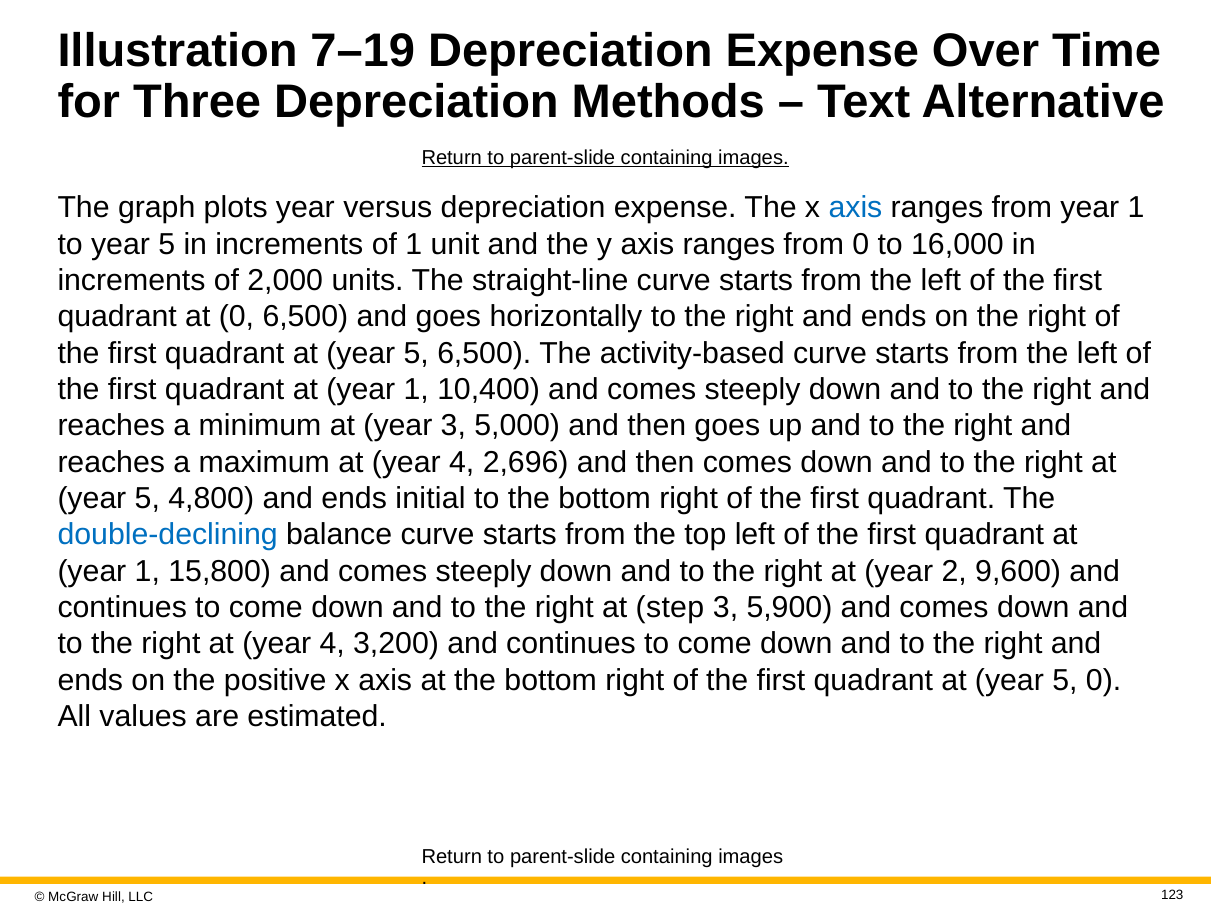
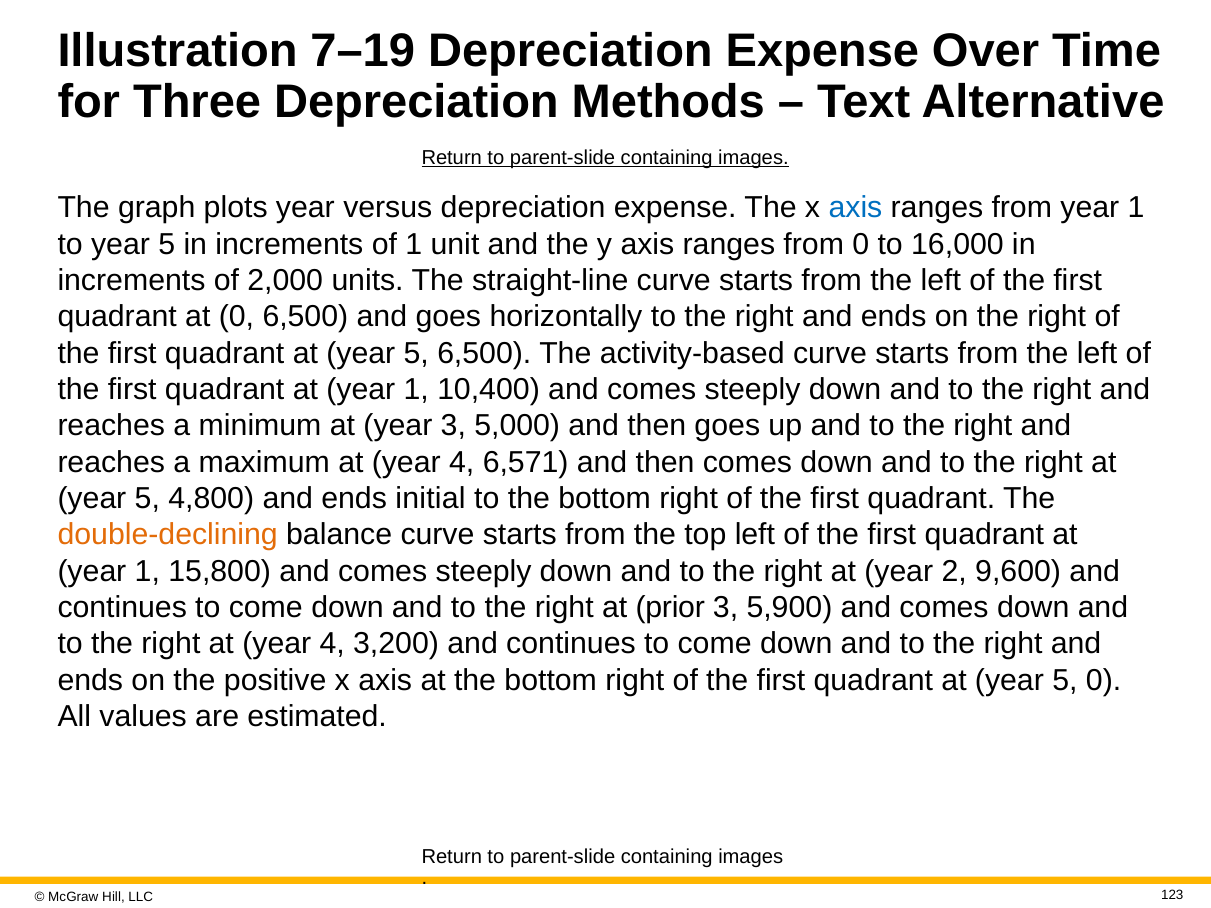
2,696: 2,696 -> 6,571 (526, 462)
double-declining colour: blue -> orange (168, 535)
step: step -> prior (670, 608)
